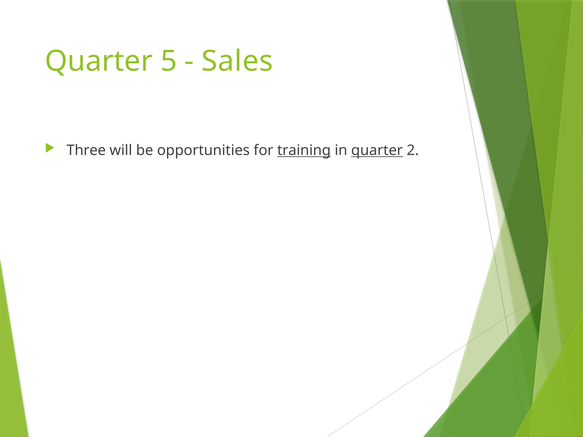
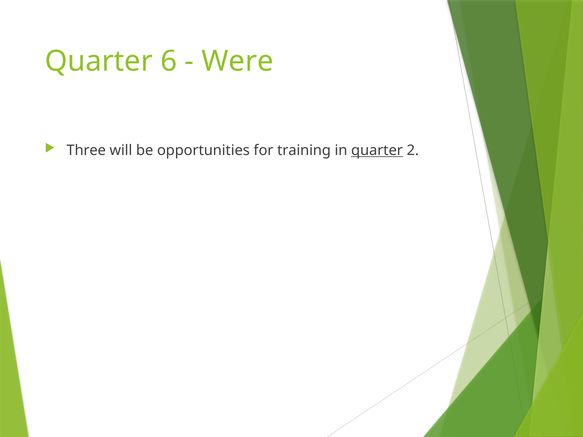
5: 5 -> 6 (169, 61)
Sales: Sales -> Were (238, 61)
training underline: present -> none (304, 150)
